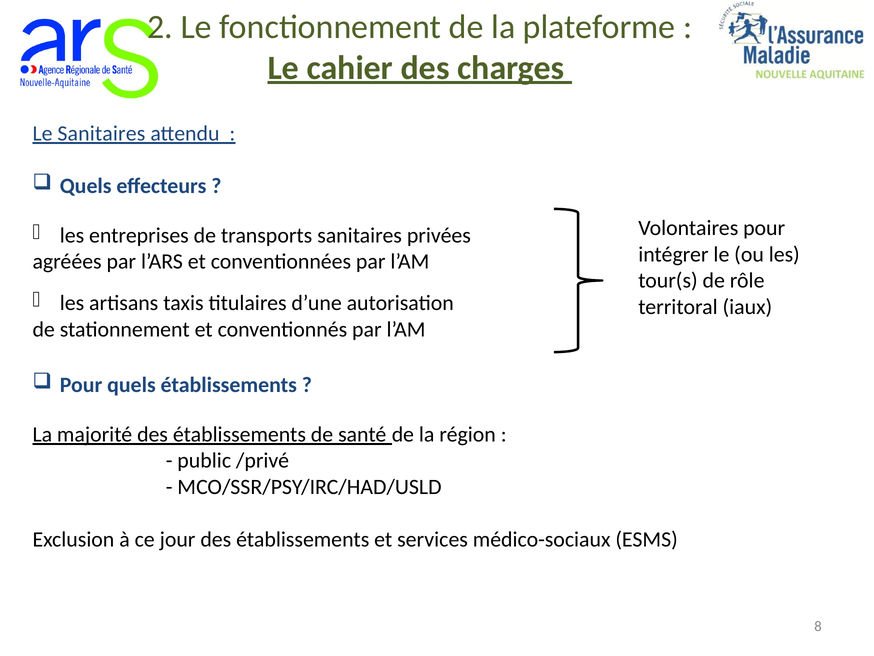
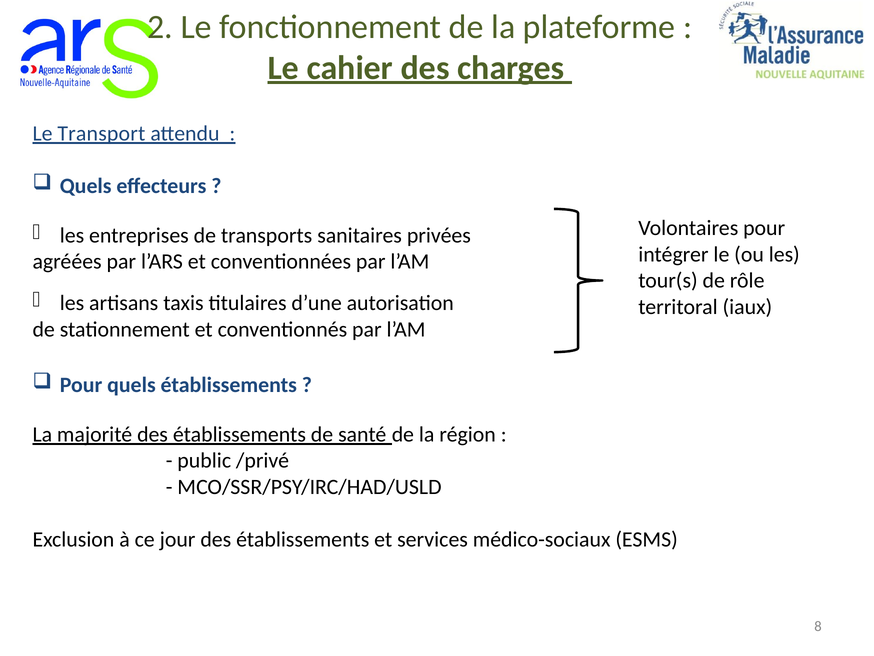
Le Sanitaires: Sanitaires -> Transport (101, 133)
